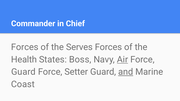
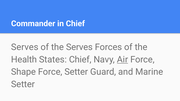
Forces: Forces -> Serves (25, 47)
States Boss: Boss -> Chief (80, 60)
Guard: Guard -> Shape (23, 72)
and underline: present -> none (126, 72)
Coast: Coast -> Setter (23, 84)
